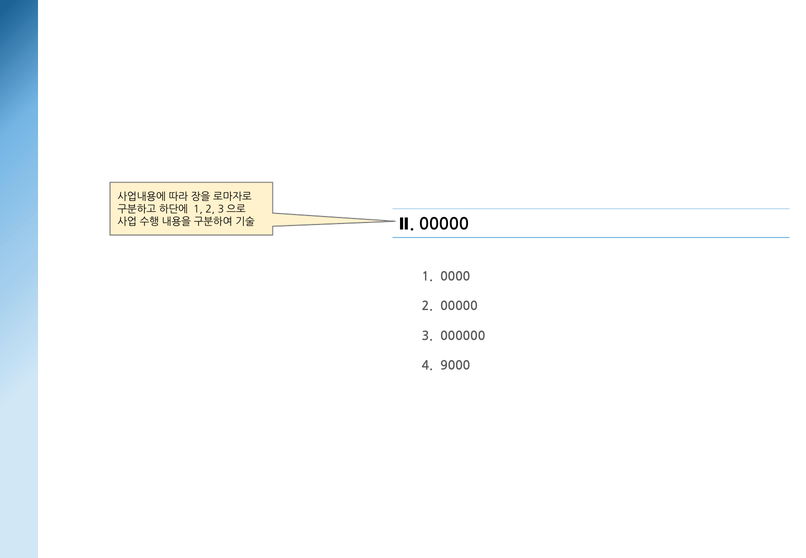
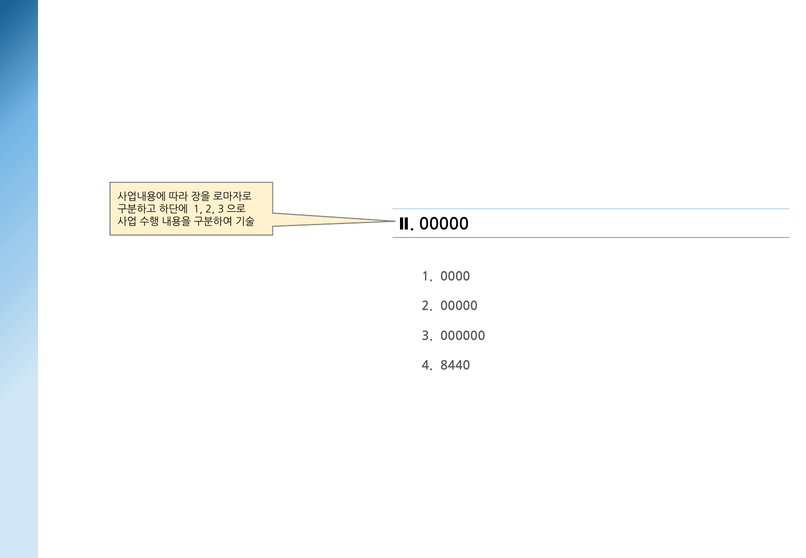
9000: 9000 -> 8440 (455, 366)
